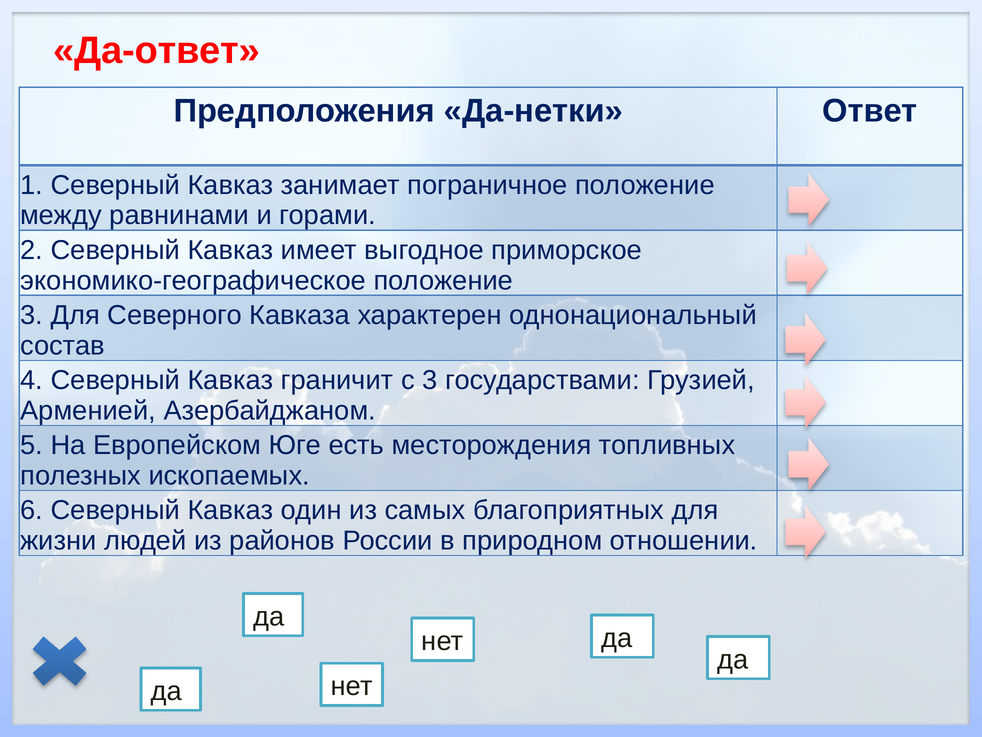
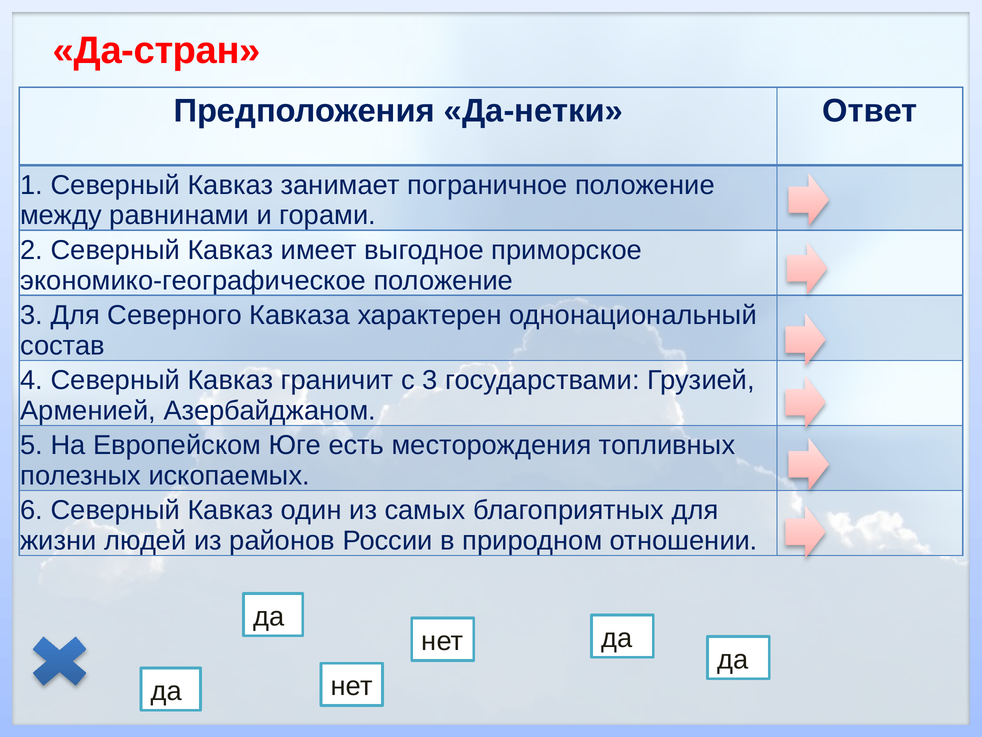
Да-ответ: Да-ответ -> Да-стран (157, 51)
